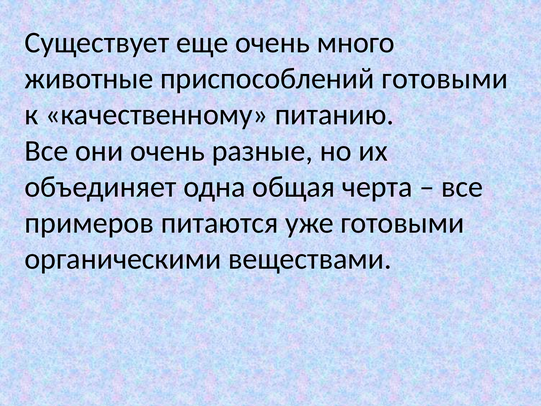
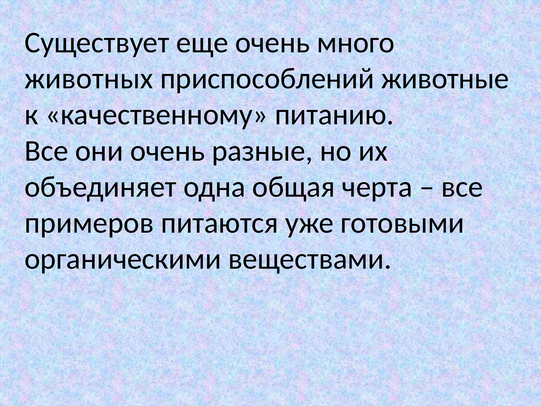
животные: животные -> животных (89, 79)
приспособлений готовыми: готовыми -> животные (445, 79)
